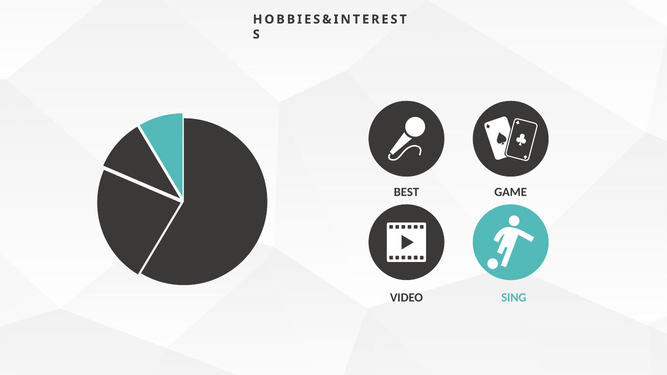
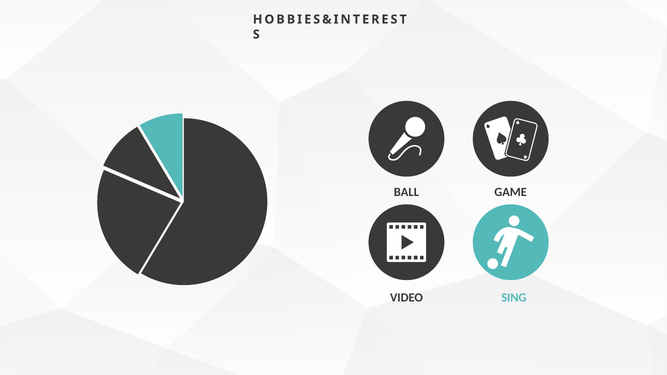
BEST: BEST -> BALL (406, 192)
